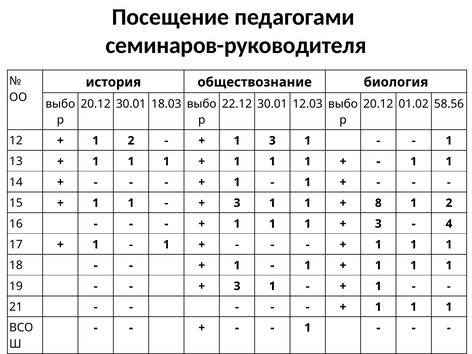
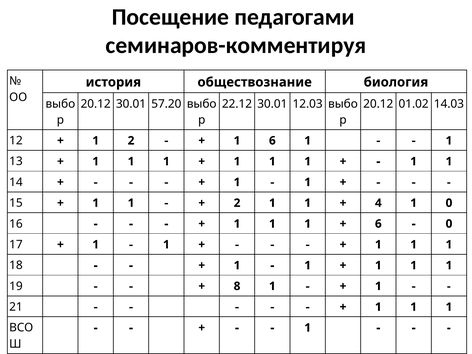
семинаров-руководителя: семинаров-руководителя -> семинаров-комментируя (236, 45)
18.03: 18.03 -> 57.20 (166, 104)
58.56: 58.56 -> 14.03 (449, 104)
1 3: 3 -> 6 (272, 141)
3: 3 -> 2 (237, 203)
8: 8 -> 4 (378, 203)
2: 2 -> 0 (449, 203)
3: 3 -> 6 (378, 224)
4: 4 -> 0 (449, 224)
3: 3 -> 8 (237, 286)
